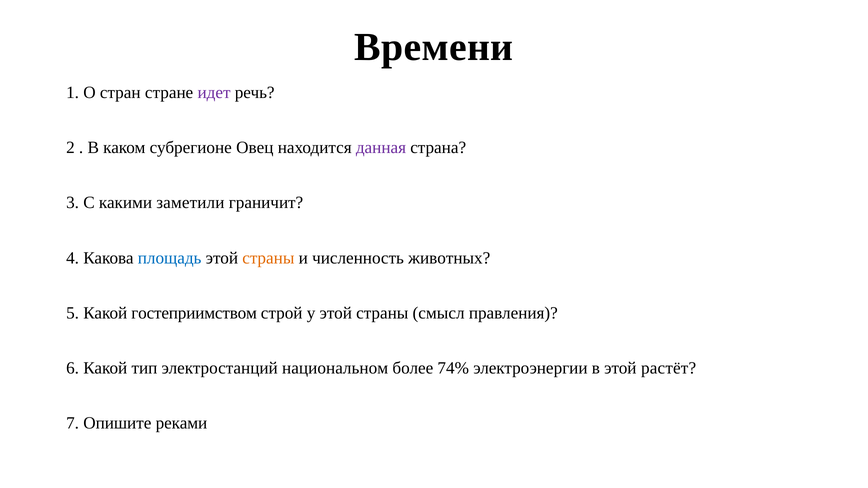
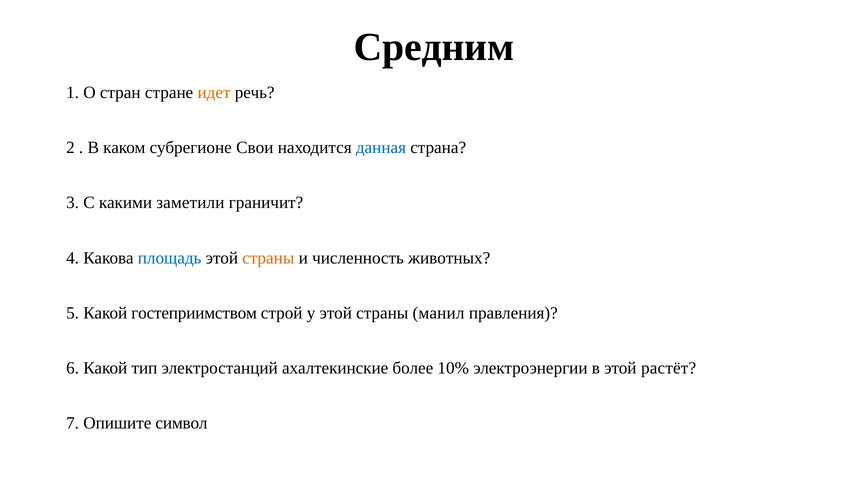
Времени: Времени -> Средним (434, 47)
идет colour: purple -> orange (214, 92)
Овец: Овец -> Свои (255, 148)
данная colour: purple -> blue (381, 148)
смысл: смысл -> манил (439, 313)
национальном: национальном -> ахалтекинские (335, 368)
74%: 74% -> 10% (453, 368)
реками: реками -> символ (181, 424)
